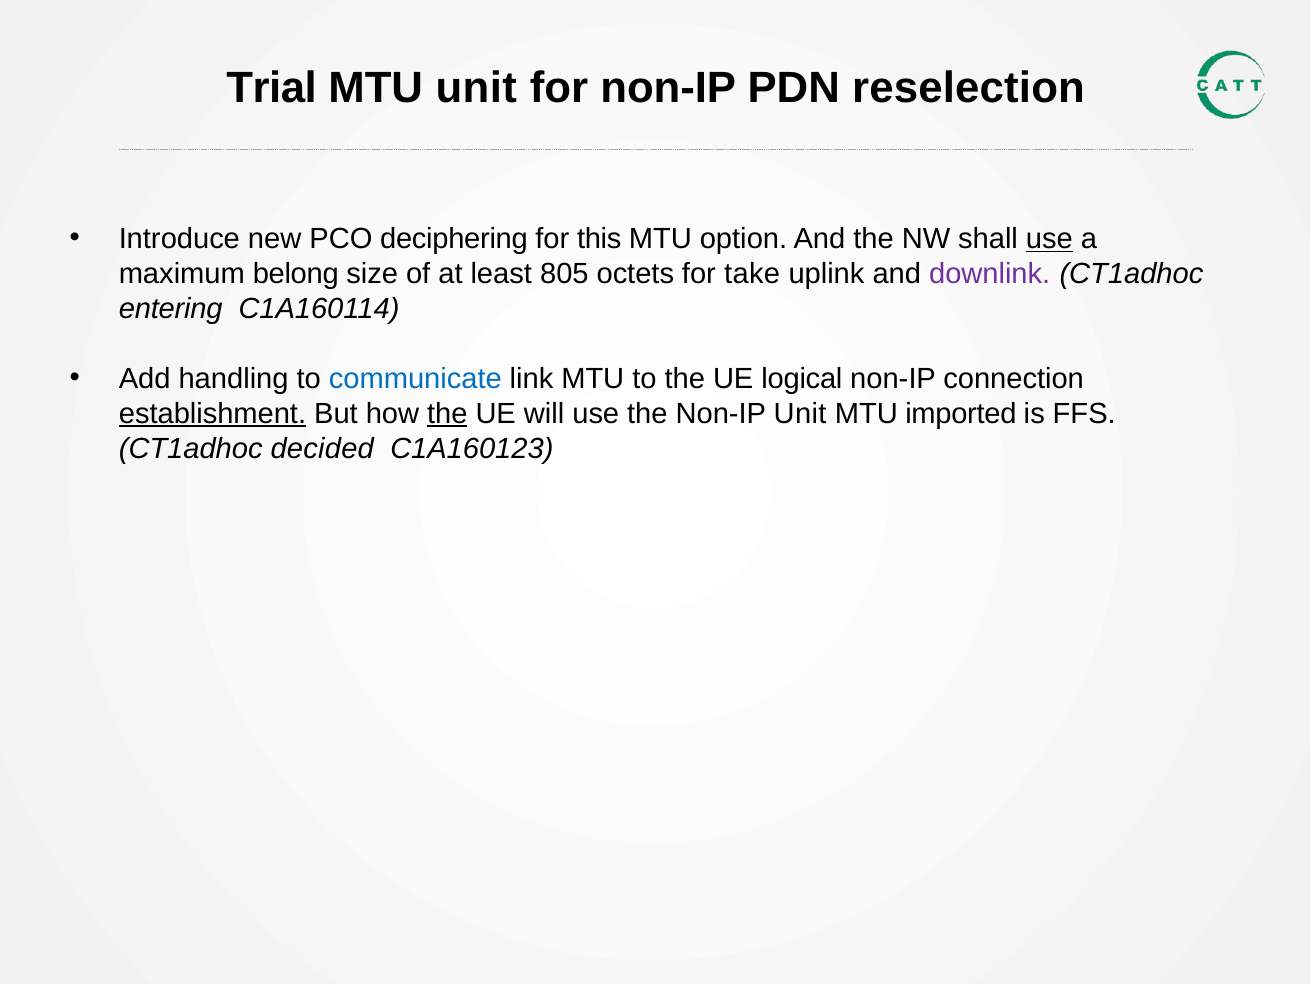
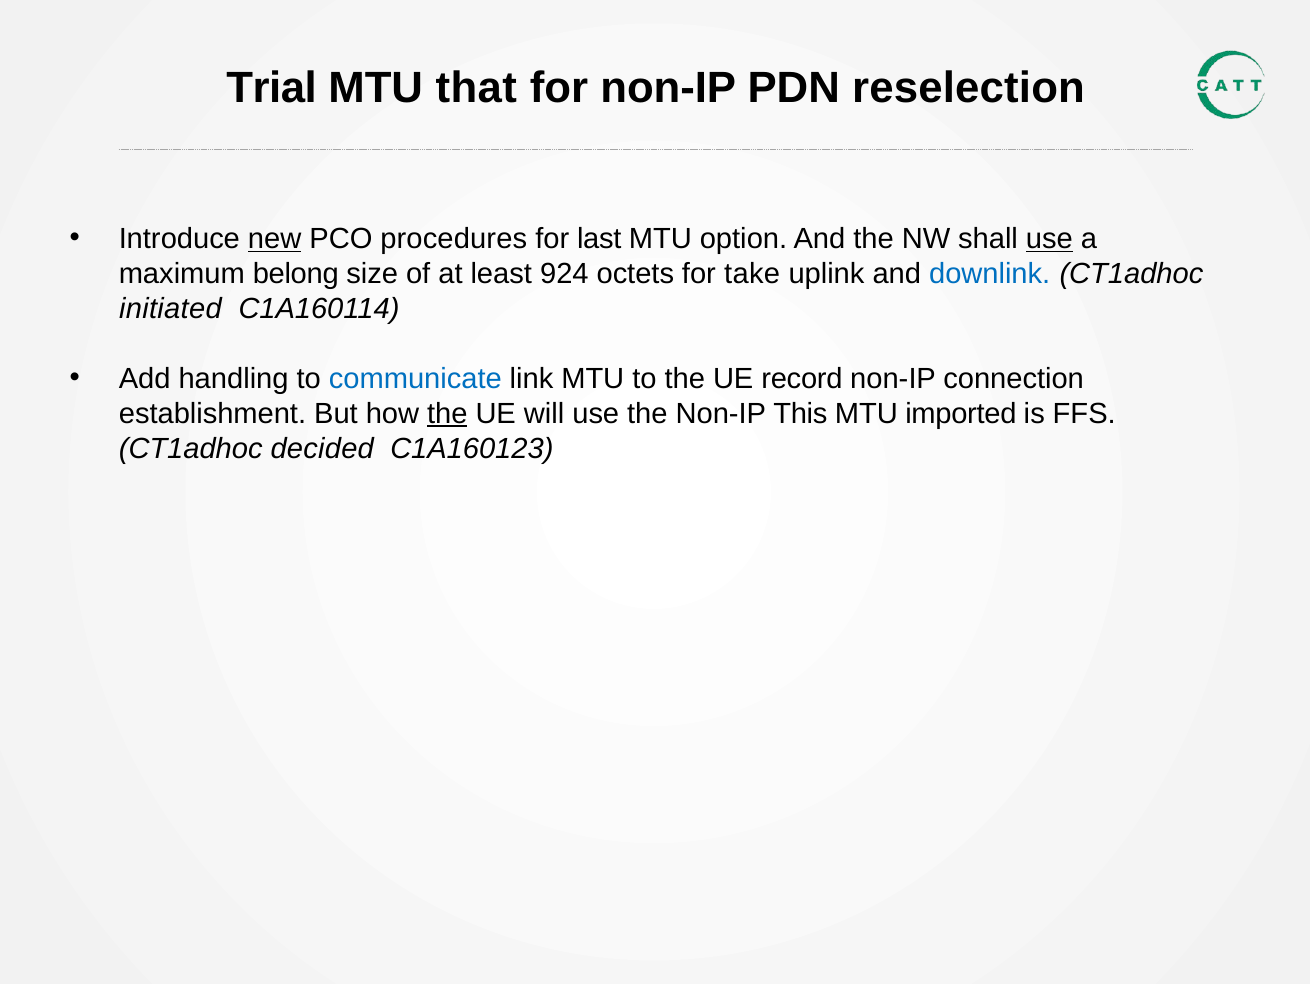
MTU unit: unit -> that (476, 88)
new underline: none -> present (275, 239)
deciphering: deciphering -> procedures (454, 239)
this: this -> last (599, 239)
805: 805 -> 924 (564, 274)
downlink colour: purple -> blue (990, 274)
entering: entering -> initiated (170, 309)
logical: logical -> record (802, 379)
establishment underline: present -> none (212, 414)
Non-IP Unit: Unit -> This (800, 414)
